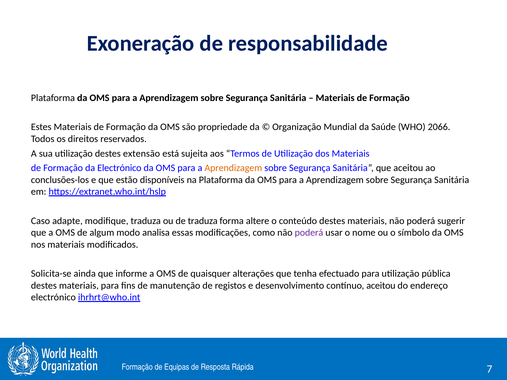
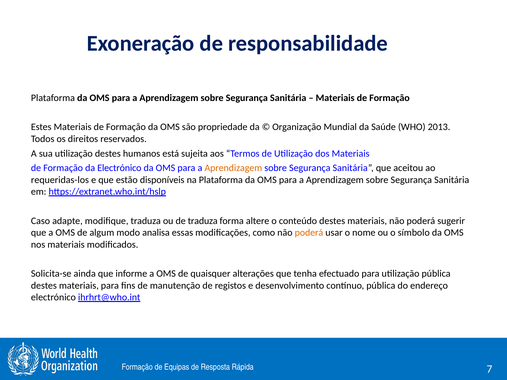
2066: 2066 -> 2013 (439, 127)
extensão: extensão -> humanos (142, 154)
conclusões-los: conclusões-los -> requeridas-los (60, 180)
poderá colour: purple -> orange (309, 233)
contínuo aceitou: aceitou -> pública (381, 286)
